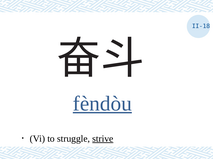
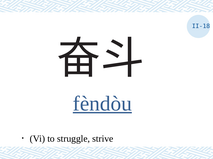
strive underline: present -> none (103, 139)
